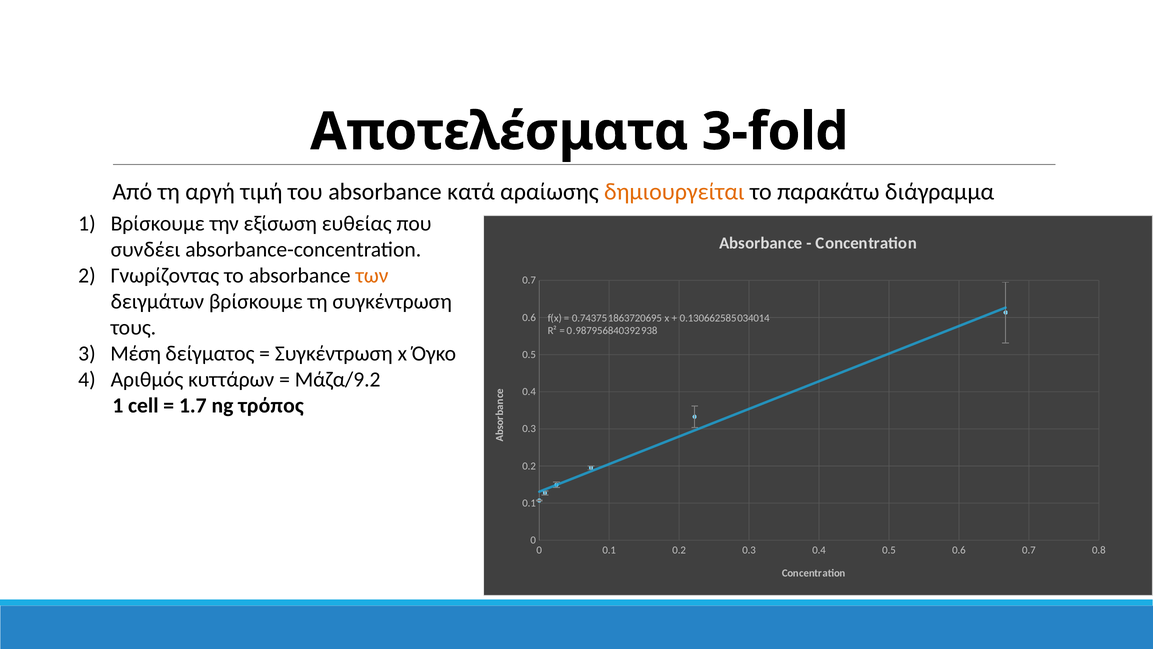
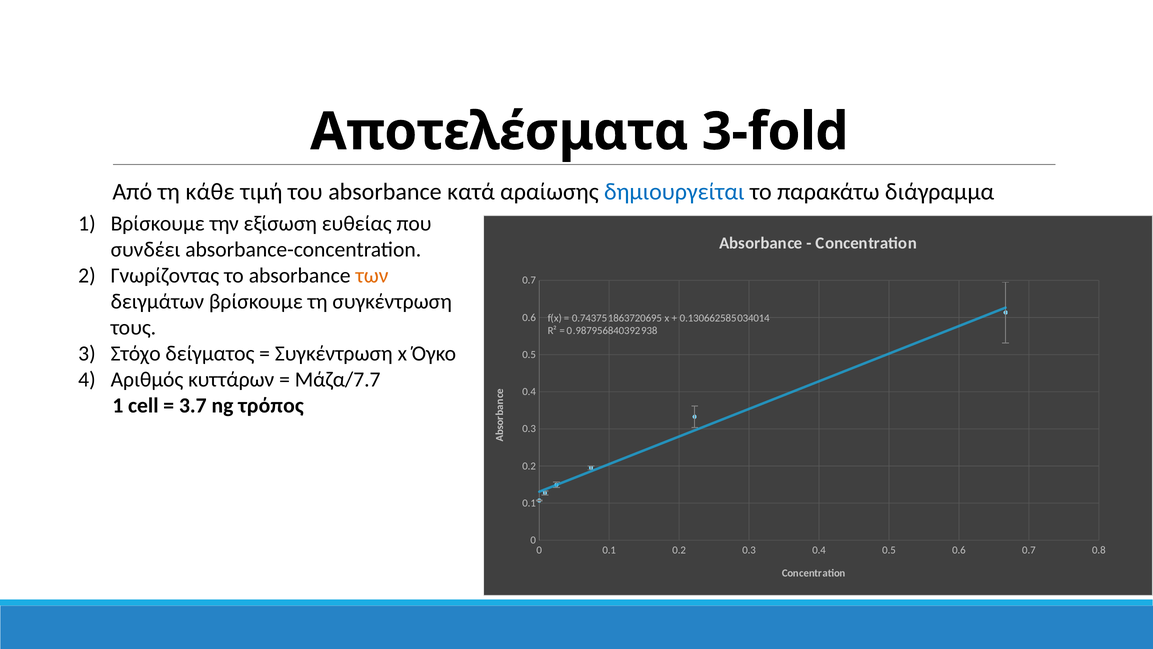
αργή: αργή -> κάθε (210, 192)
δημιουργείται colour: orange -> blue (674, 192)
Μέση: Μέση -> Στόχο (136, 353)
Μάζα/9.2: Μάζα/9.2 -> Μάζα/7.7 (338, 379)
1.7: 1.7 -> 3.7 (193, 405)
